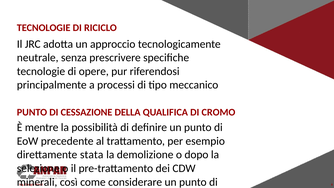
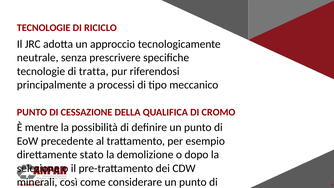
opere: opere -> tratta (94, 71)
stata: stata -> stato (92, 155)
